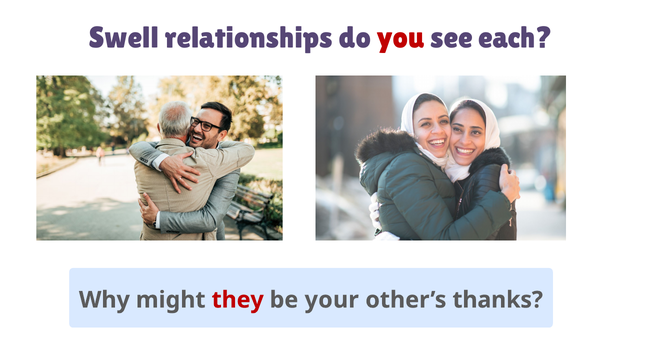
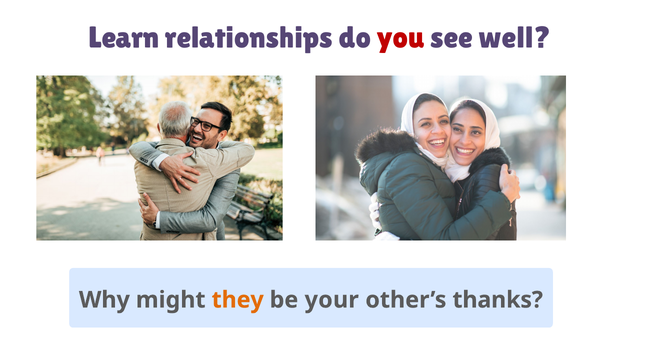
Swell: Swell -> Learn (124, 38)
each: each -> well (515, 38)
they colour: red -> orange (238, 299)
